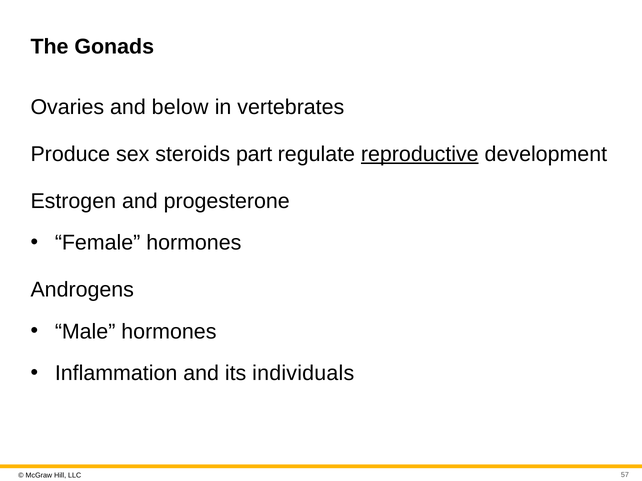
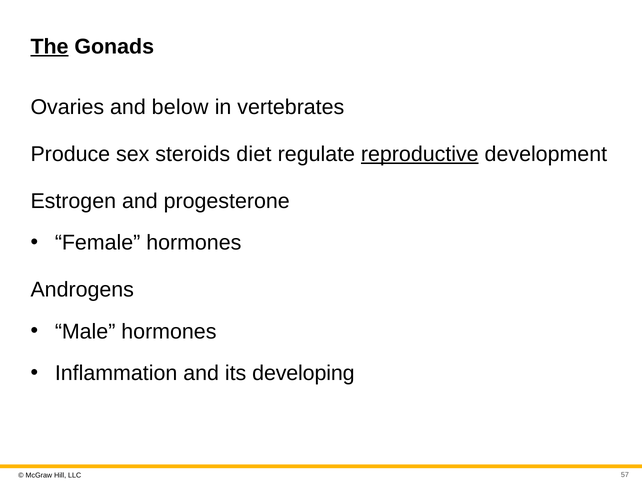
The underline: none -> present (50, 47)
part: part -> diet (254, 154)
individuals: individuals -> developing (303, 374)
